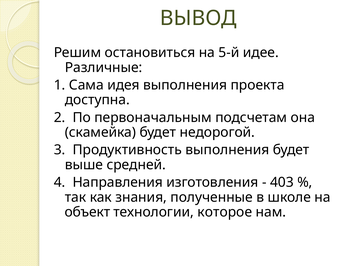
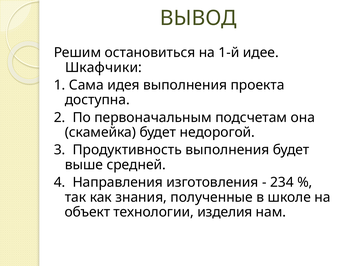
5-й: 5-й -> 1-й (229, 53)
Различные: Различные -> Шкафчики (103, 68)
403: 403 -> 234 (282, 183)
которое: которое -> изделия (225, 212)
